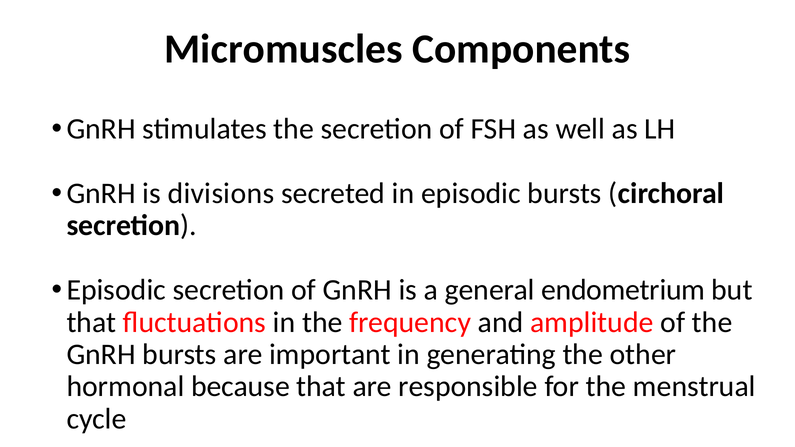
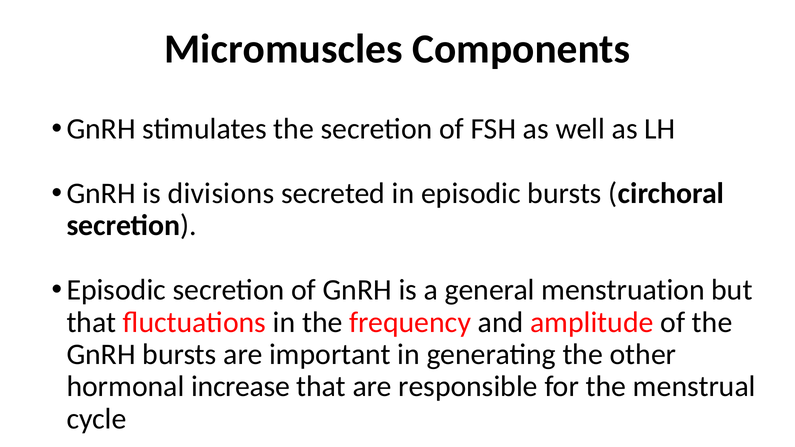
endometrium: endometrium -> menstruation (623, 290)
because: because -> increase (241, 387)
